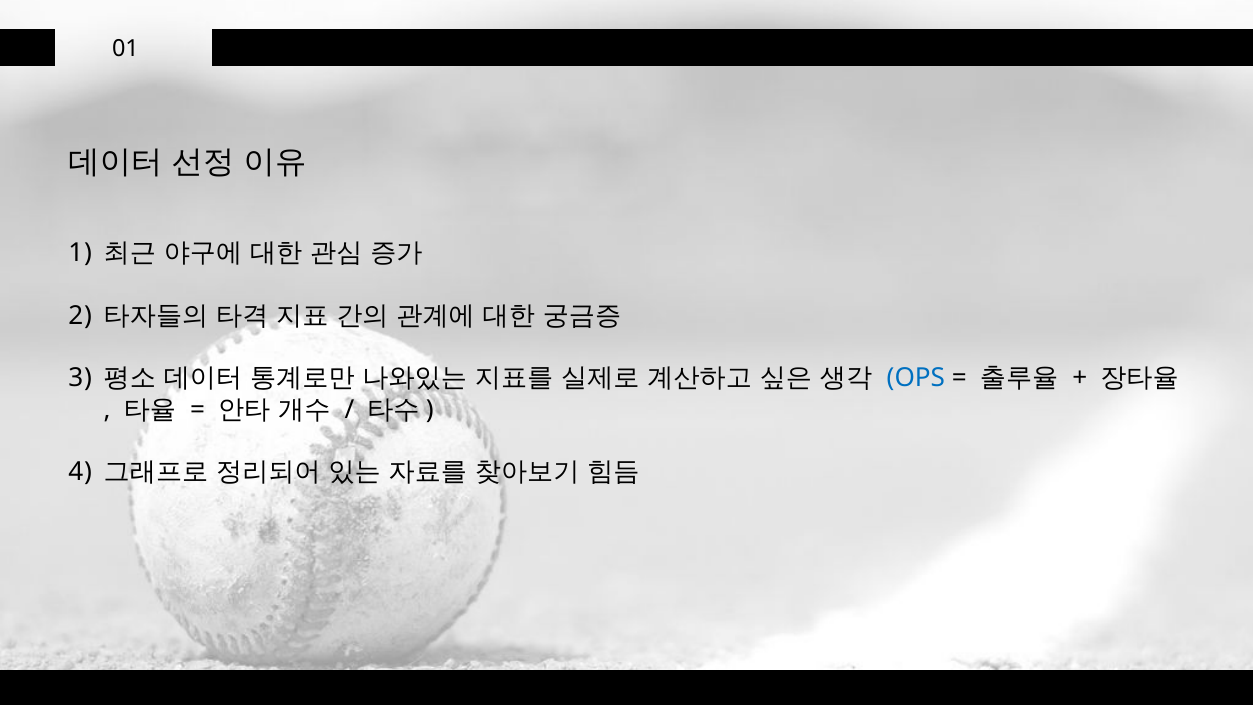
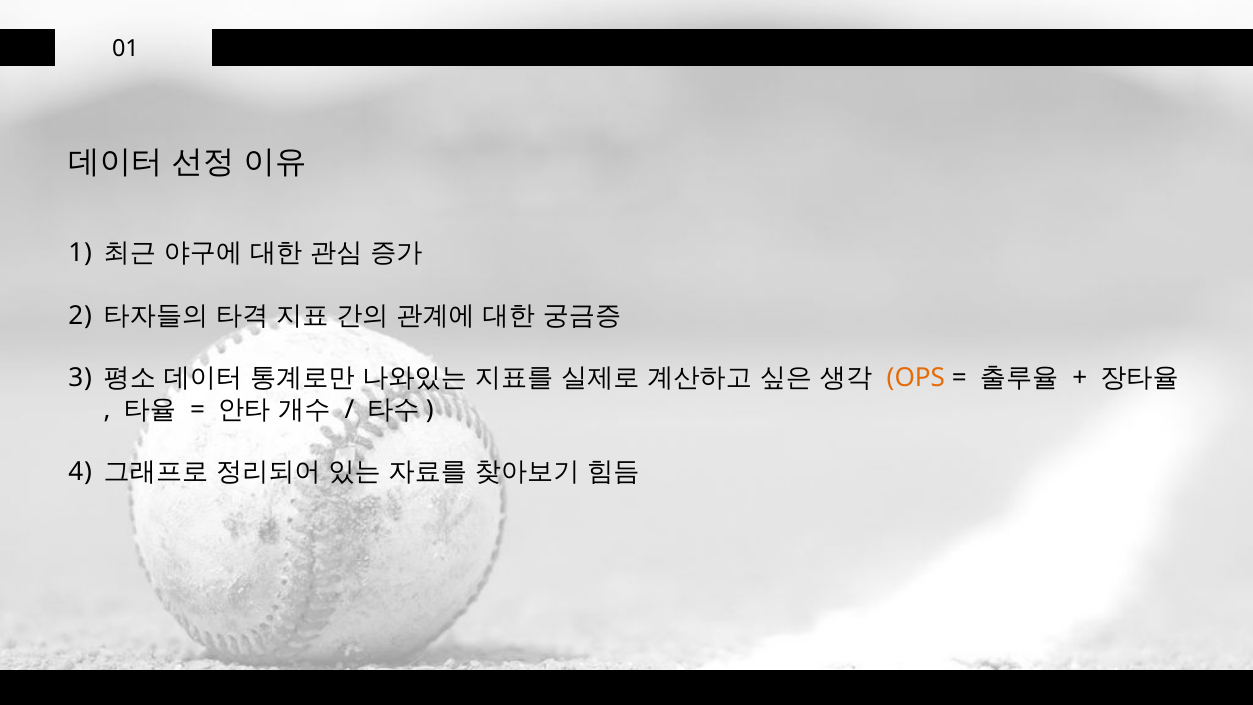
OPS colour: blue -> orange (916, 378)
